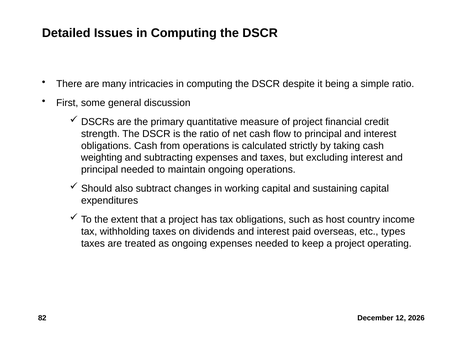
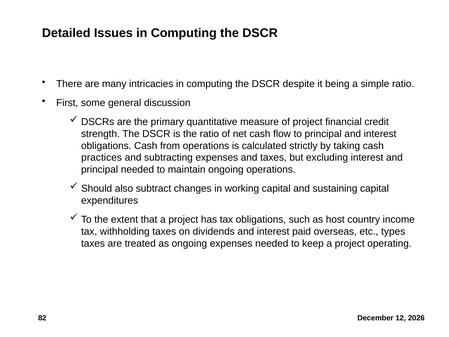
weighting: weighting -> practices (102, 158)
